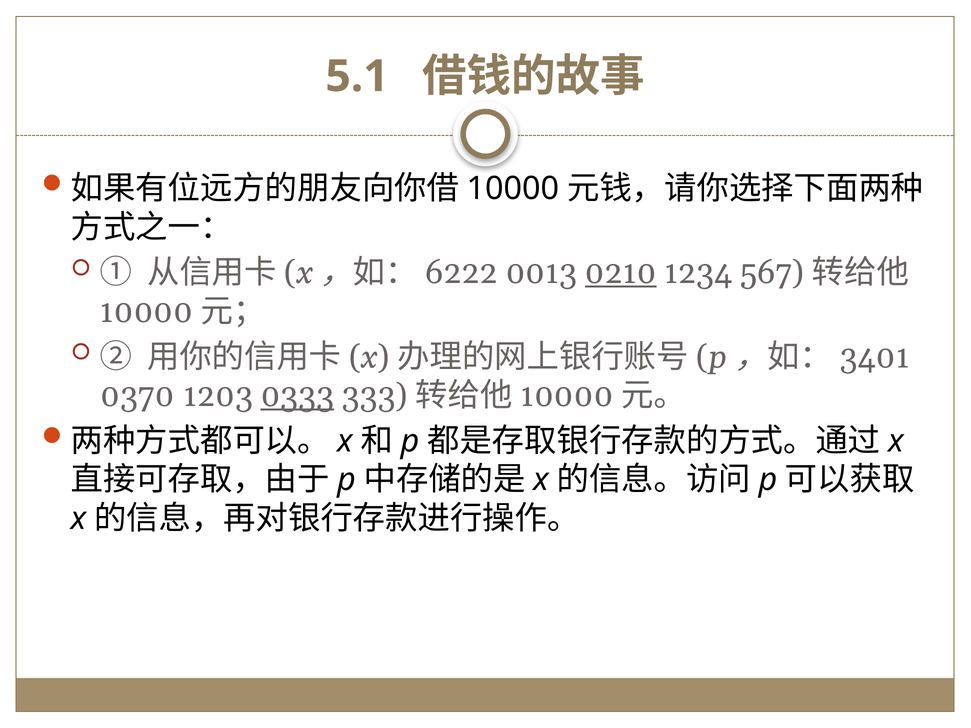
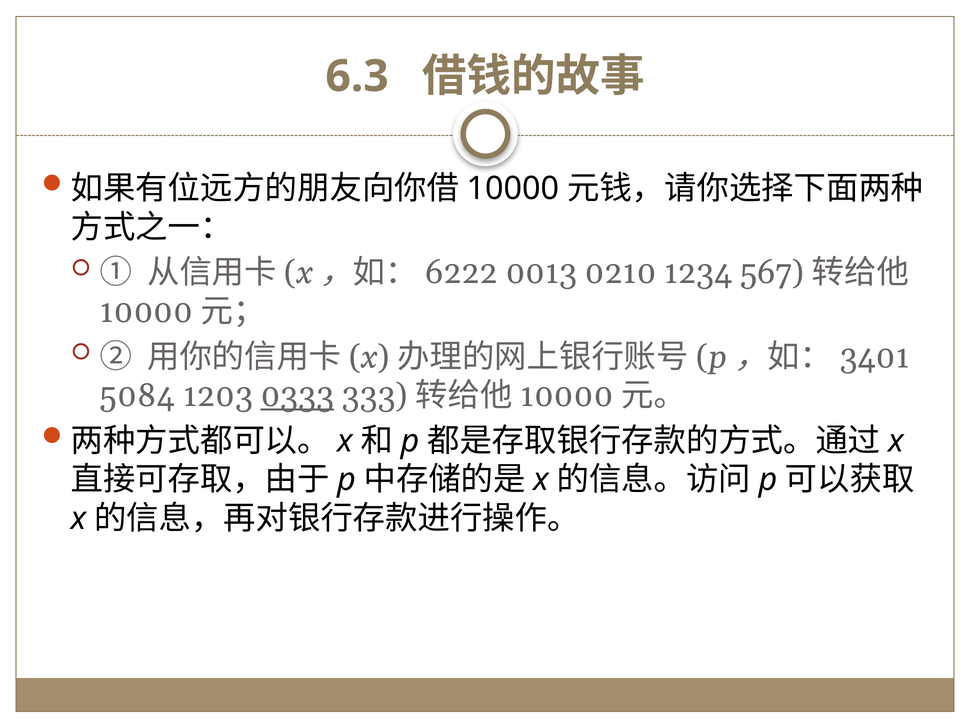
5.1: 5.1 -> 6.3 (357, 76)
0210 underline: present -> none (621, 273)
0370: 0370 -> 5084 (138, 396)
